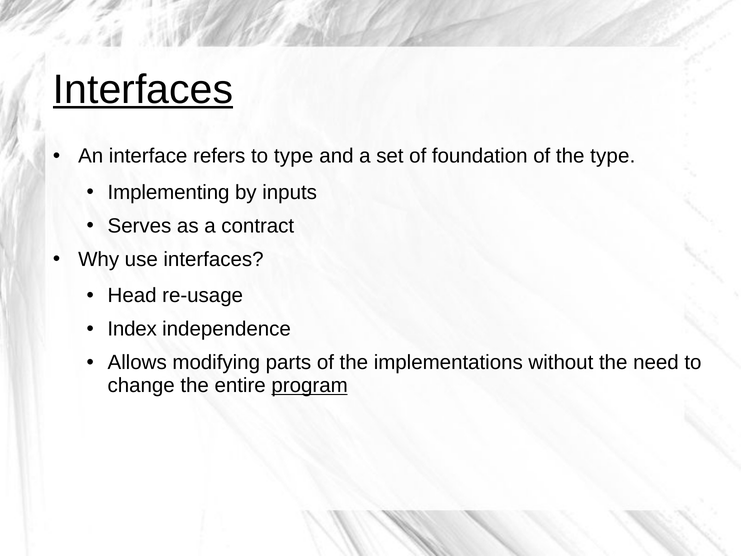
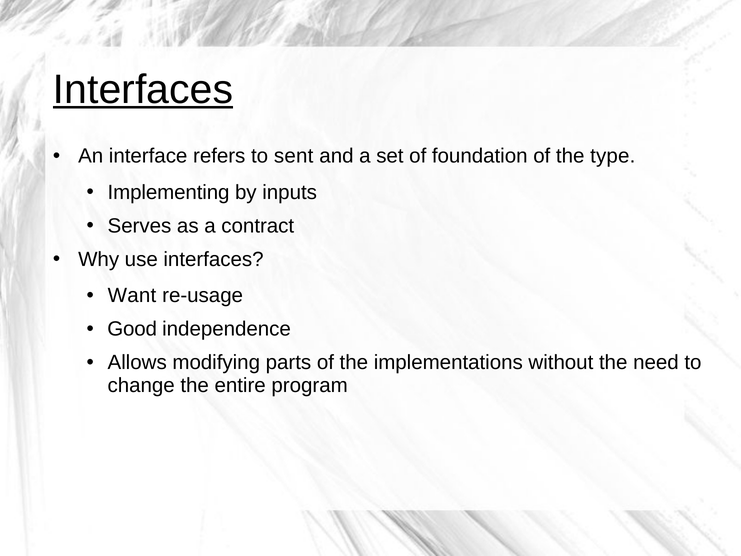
to type: type -> sent (294, 156)
Head: Head -> Want (132, 295)
Index: Index -> Good (132, 329)
program underline: present -> none (310, 385)
